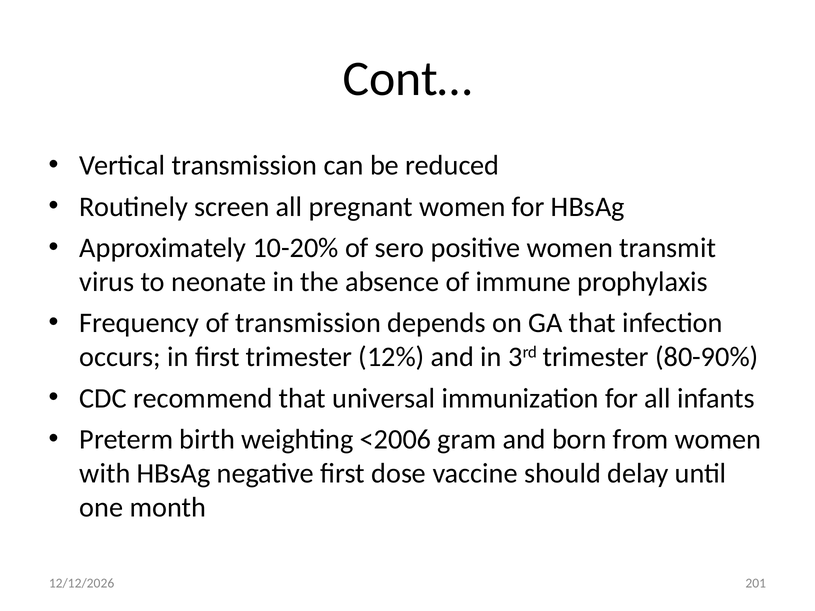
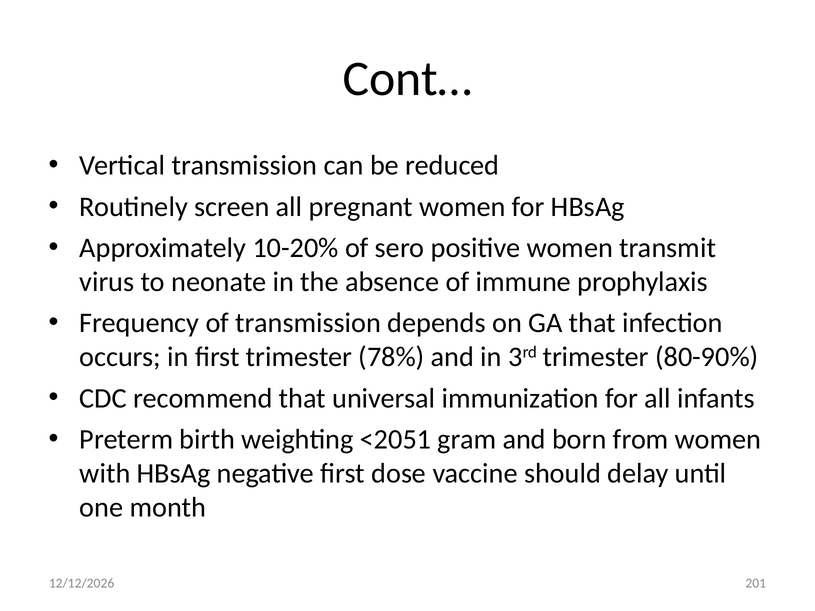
12%: 12% -> 78% (391, 357)
<2006: <2006 -> <2051 (396, 440)
